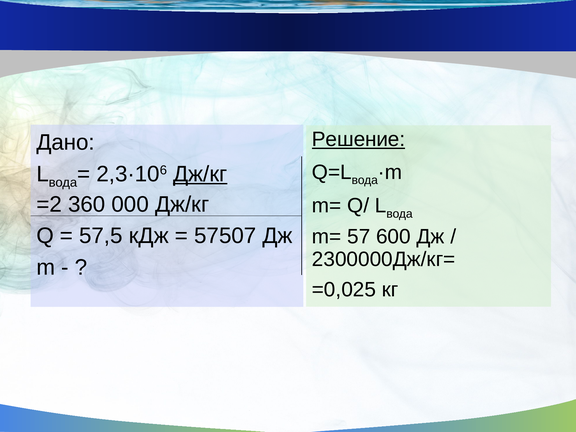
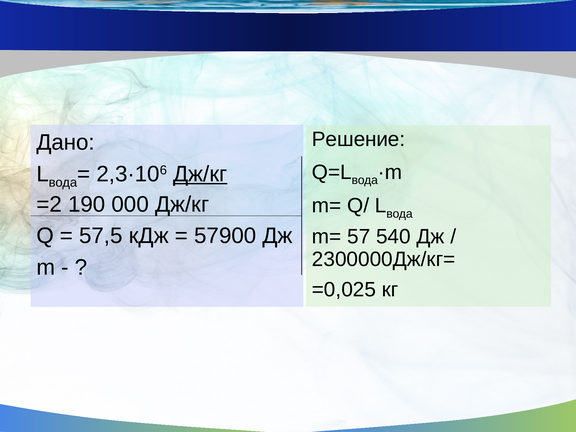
Решение underline: present -> none (359, 139)
360: 360 -> 190 (87, 205)
57507: 57507 -> 57900 (225, 236)
600: 600 -> 540 (393, 237)
